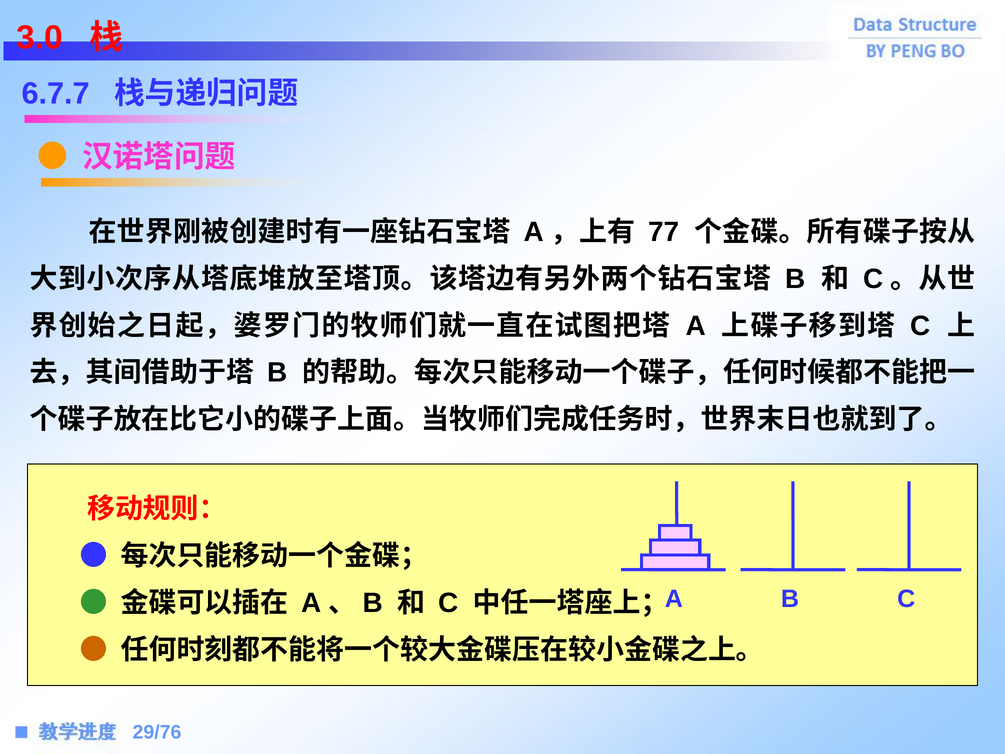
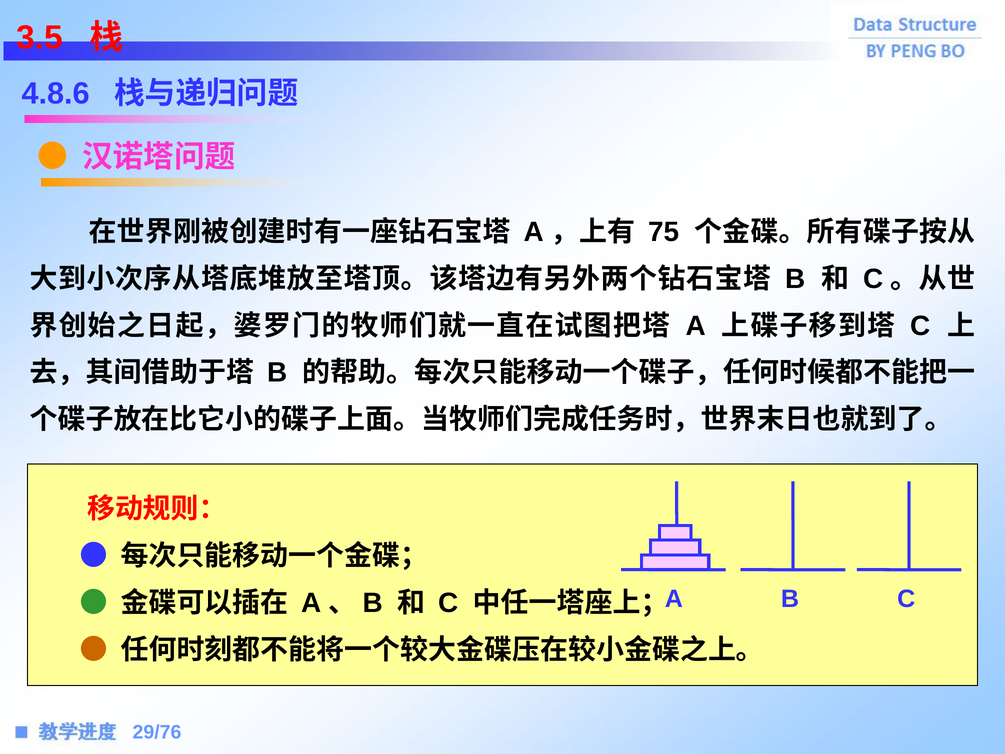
3.0: 3.0 -> 3.5 (40, 37)
6.7.7: 6.7.7 -> 4.8.6 (56, 94)
77: 77 -> 75 (664, 232)
